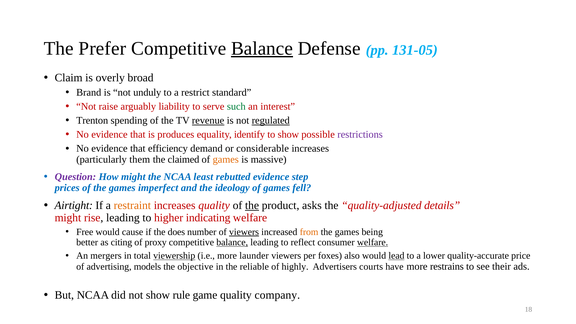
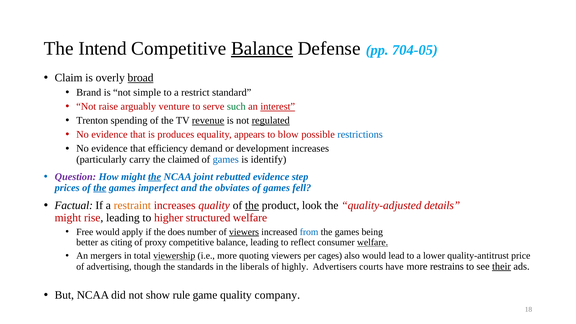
Prefer: Prefer -> Intend (103, 48)
131-05: 131-05 -> 704-05 (415, 50)
broad underline: none -> present (141, 78)
unduly: unduly -> simple (147, 93)
liability: liability -> venture (174, 107)
interest underline: none -> present (278, 107)
identify: identify -> appears (250, 135)
to show: show -> blow (288, 135)
restrictions colour: purple -> blue (360, 135)
considerable: considerable -> development (263, 149)
them: them -> carry (140, 160)
games colour: orange -> blue (226, 160)
massive: massive -> identify (269, 160)
the underline: none -> present (155, 177)
least: least -> joint (203, 177)
the underline: none -> present (100, 188)
ideology: ideology -> obviates (232, 188)
Airtight: Airtight -> Factual (74, 205)
asks: asks -> look (312, 205)
indicating: indicating -> structured (208, 218)
cause: cause -> apply (133, 232)
from colour: orange -> blue (309, 232)
balance underline: present -> none (232, 242)
launder: launder -> quoting (254, 256)
foxes: foxes -> cages (330, 256)
lead underline: present -> none (396, 256)
quality-accurate: quality-accurate -> quality-antitrust (478, 256)
models: models -> though (147, 267)
objective: objective -> standards (195, 267)
reliable: reliable -> liberals (254, 267)
their underline: none -> present (502, 266)
